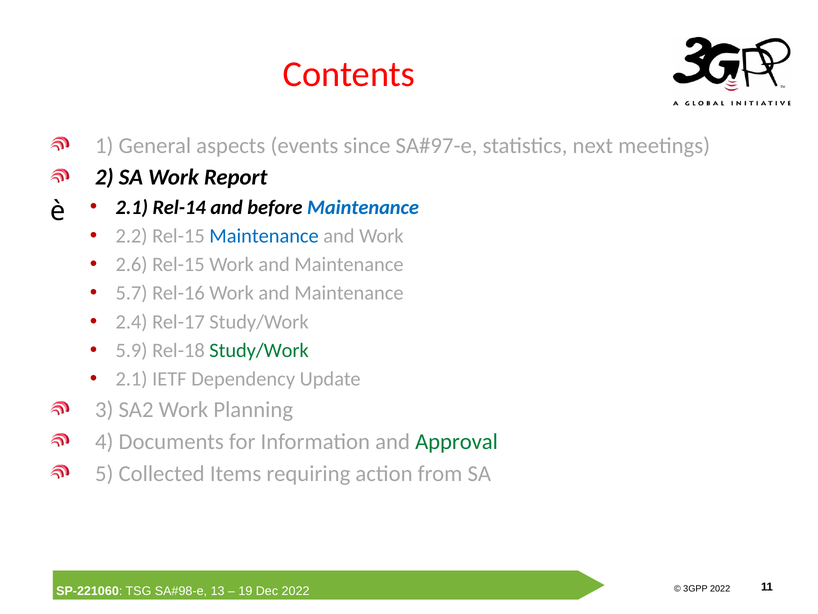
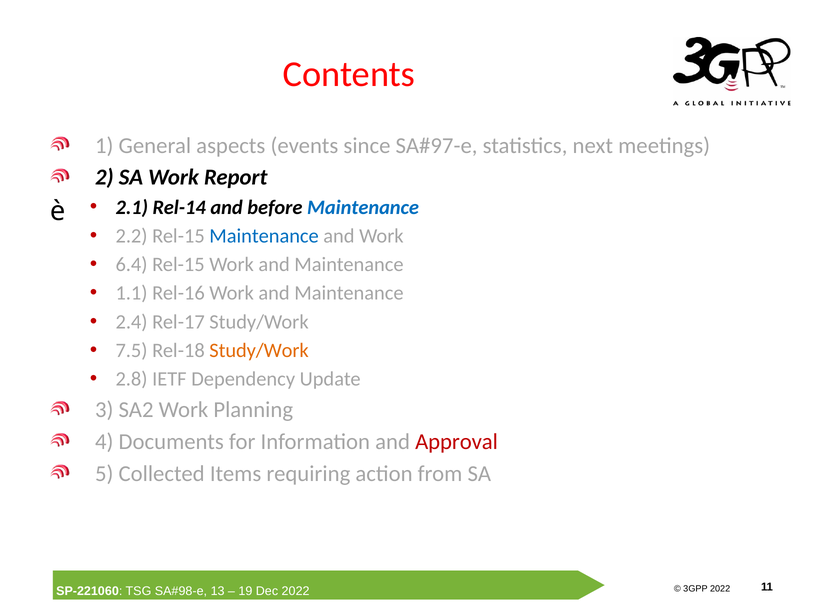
2.6: 2.6 -> 6.4 (132, 264)
5.7: 5.7 -> 1.1 (132, 293)
5.9: 5.9 -> 7.5 (132, 350)
Study/Work colour: green -> orange (259, 350)
2.1: 2.1 -> 2.8 (132, 379)
Approval colour: green -> red (457, 441)
